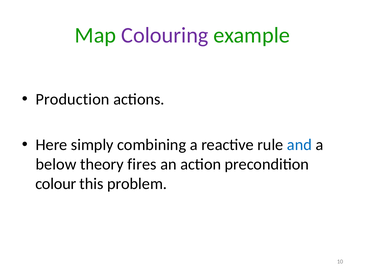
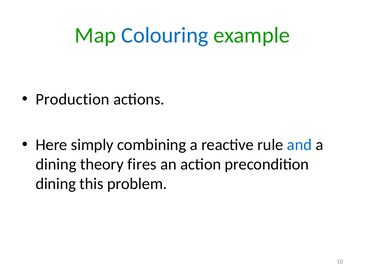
Colouring colour: purple -> blue (165, 35)
below: below -> dining (56, 164)
colour: colour -> dining (56, 184)
